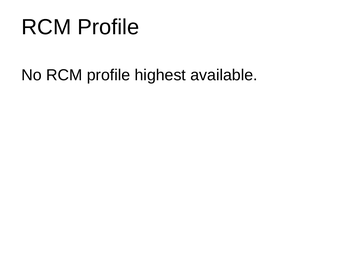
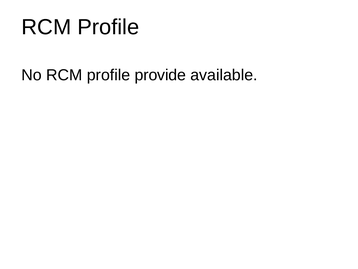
highest: highest -> provide (160, 75)
